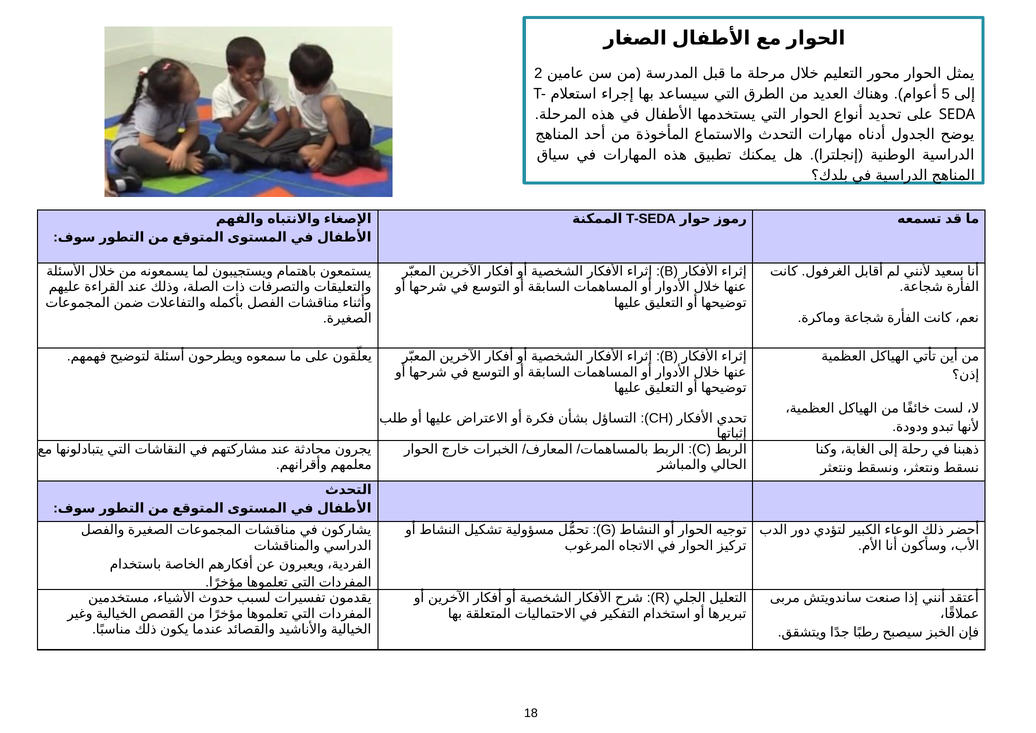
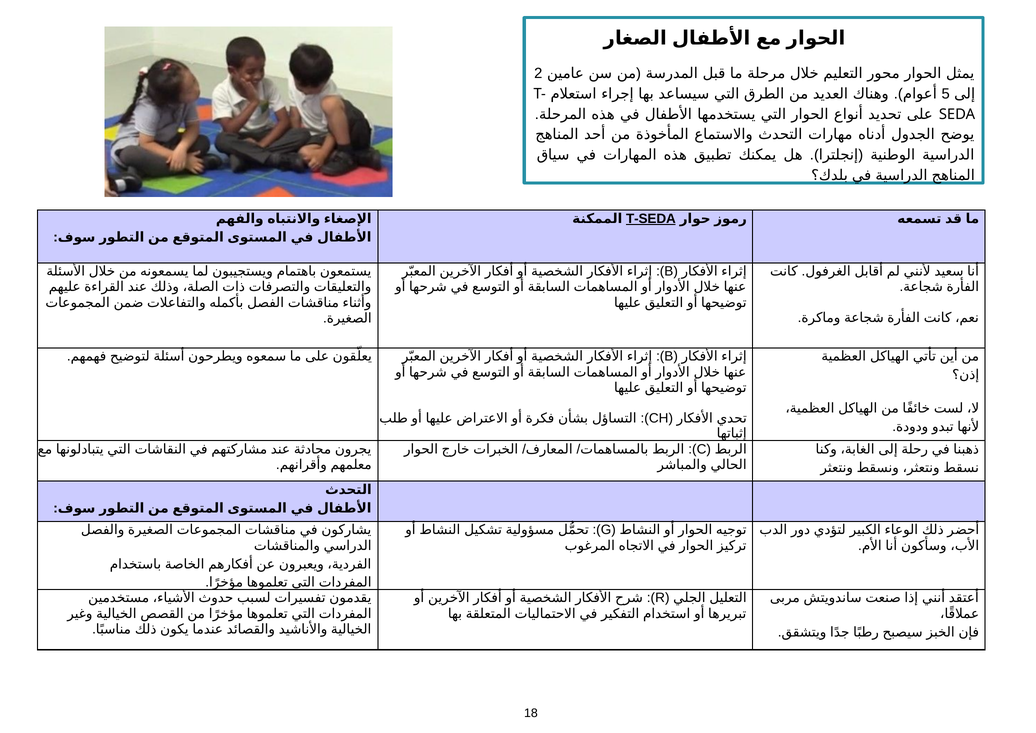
T-SEDA underline: none -> present (651, 219)
